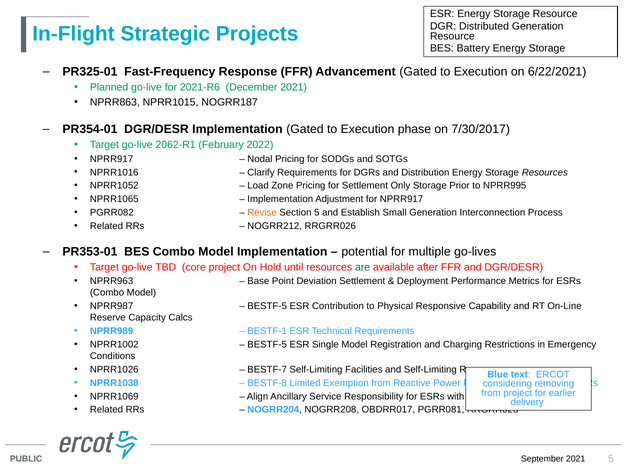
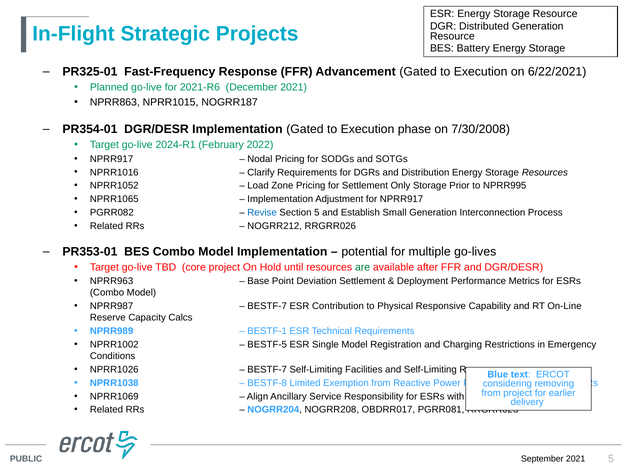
7/30/2017: 7/30/2017 -> 7/30/2008 (481, 129)
2062-R1: 2062-R1 -> 2024-R1 (176, 145)
Revise colour: orange -> blue (262, 213)
BESTF-5: BESTF-5 -> BESTF-7 (267, 306)
